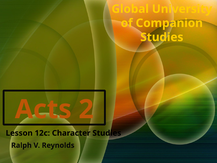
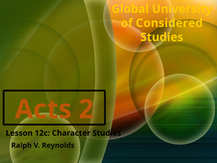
Companion: Companion -> Considered (169, 23)
